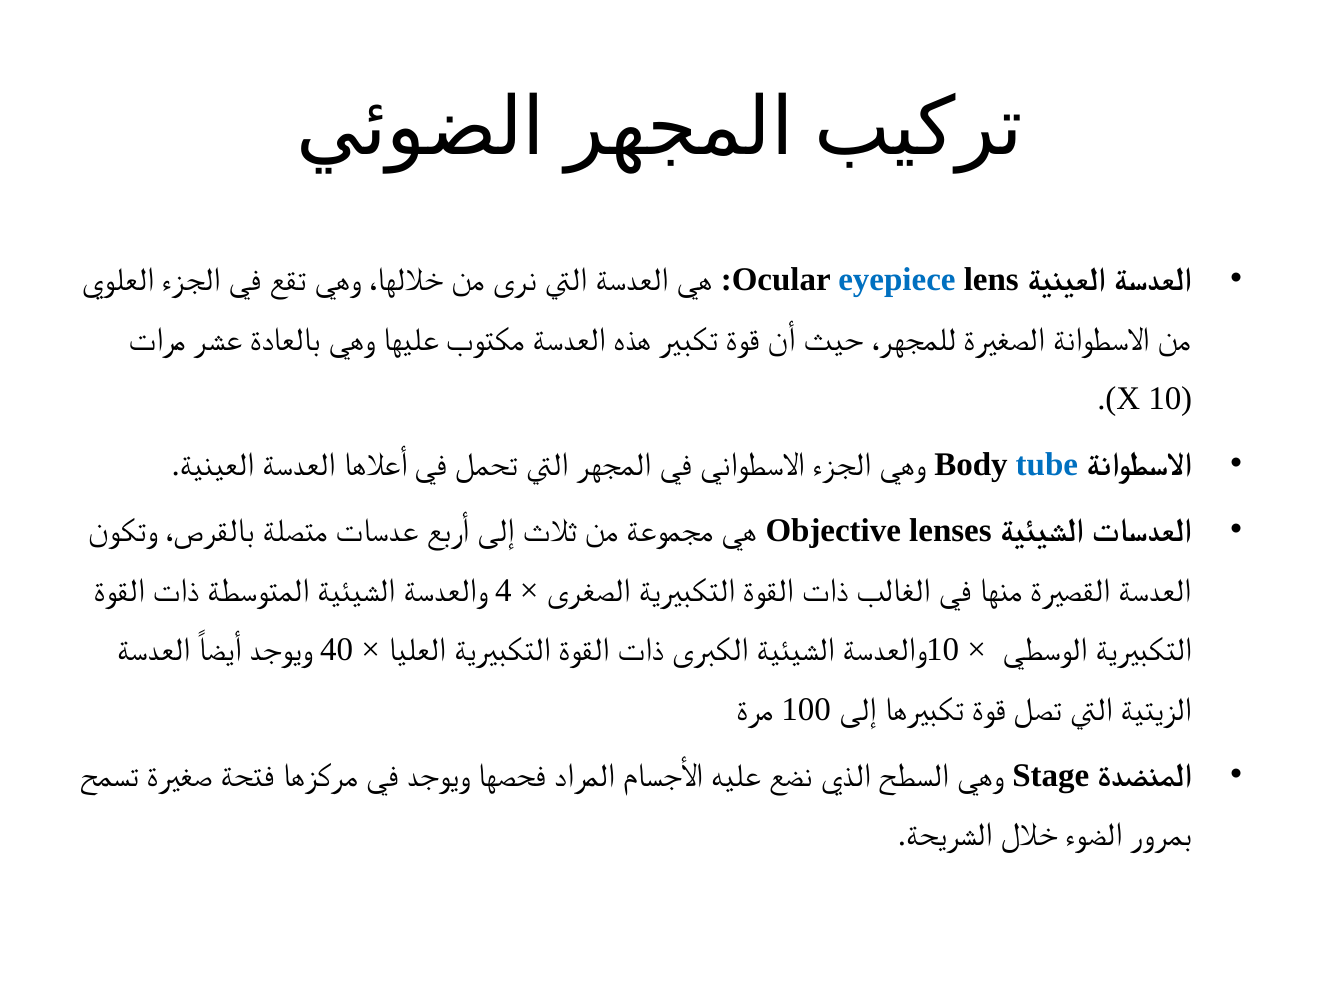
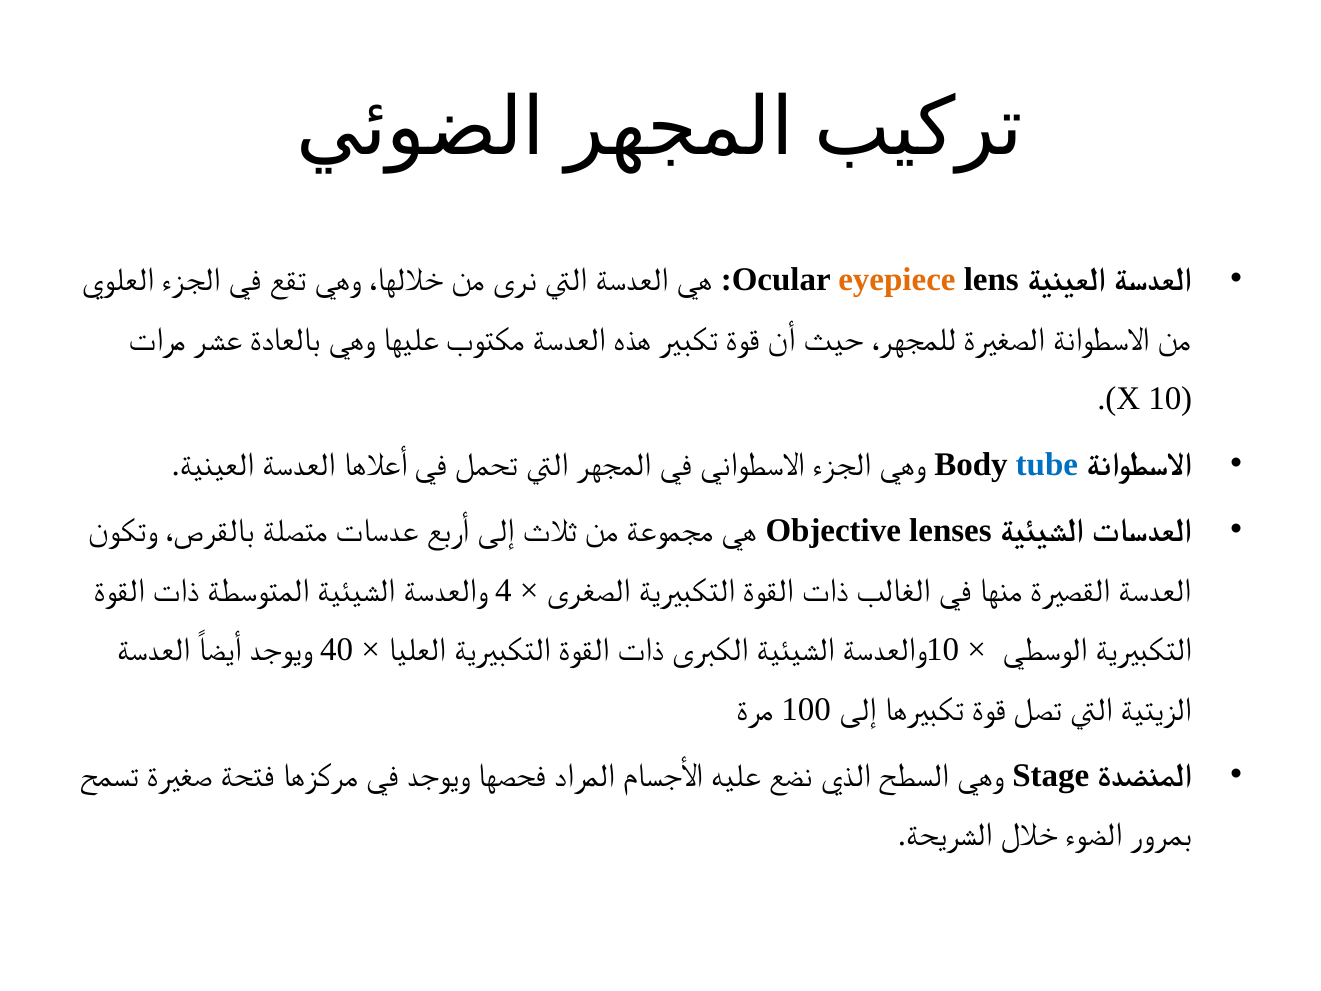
eyepiece colour: blue -> orange (897, 280)
